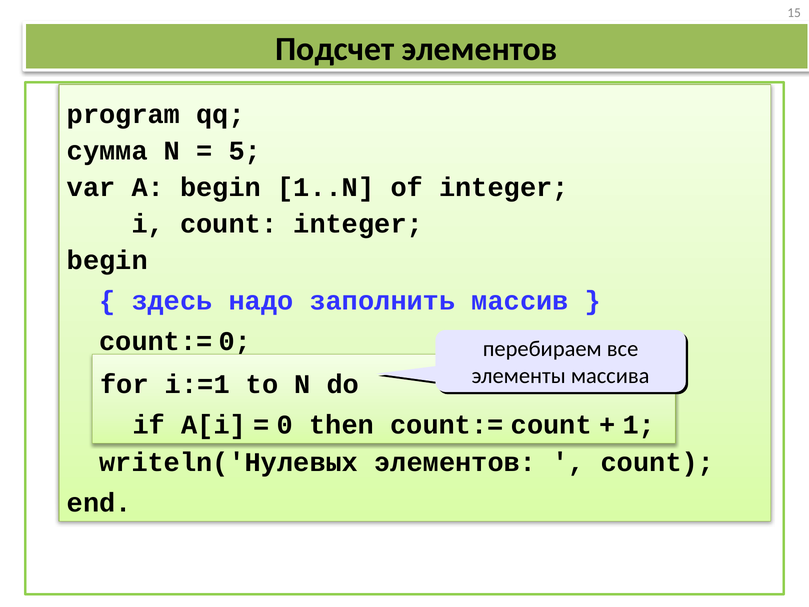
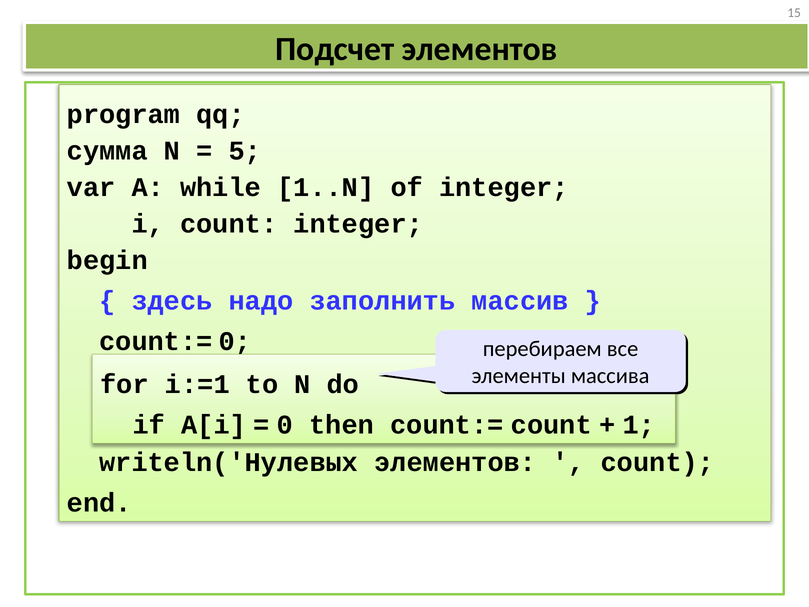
A begin: begin -> while (221, 187)
